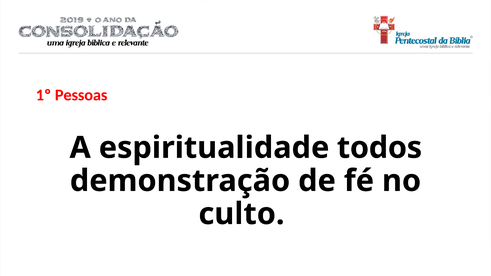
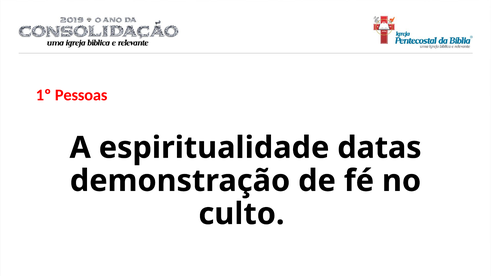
todos: todos -> datas (379, 148)
